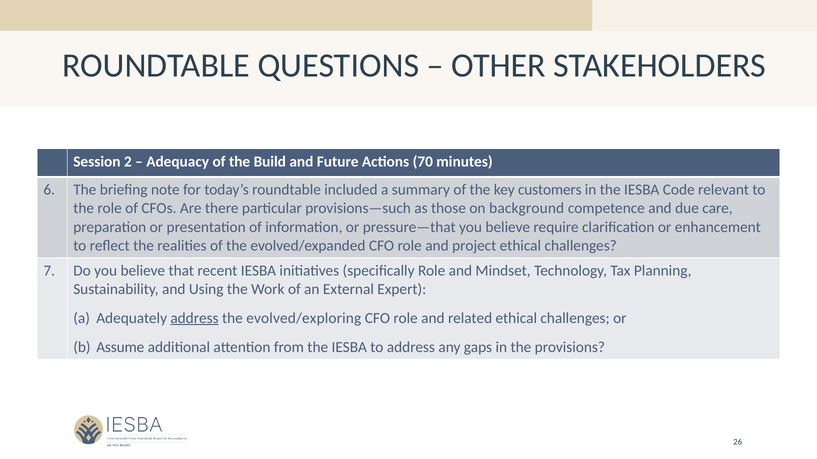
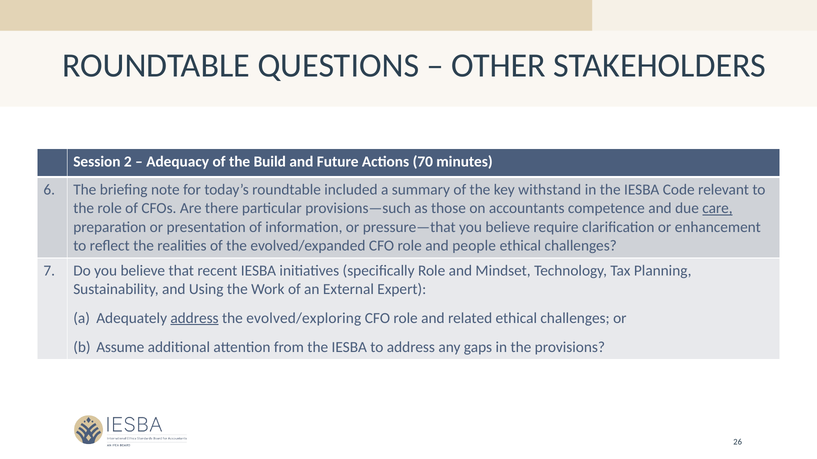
customers: customers -> withstand (550, 190)
background: background -> accountants (527, 209)
care underline: none -> present (717, 209)
project: project -> people (474, 246)
